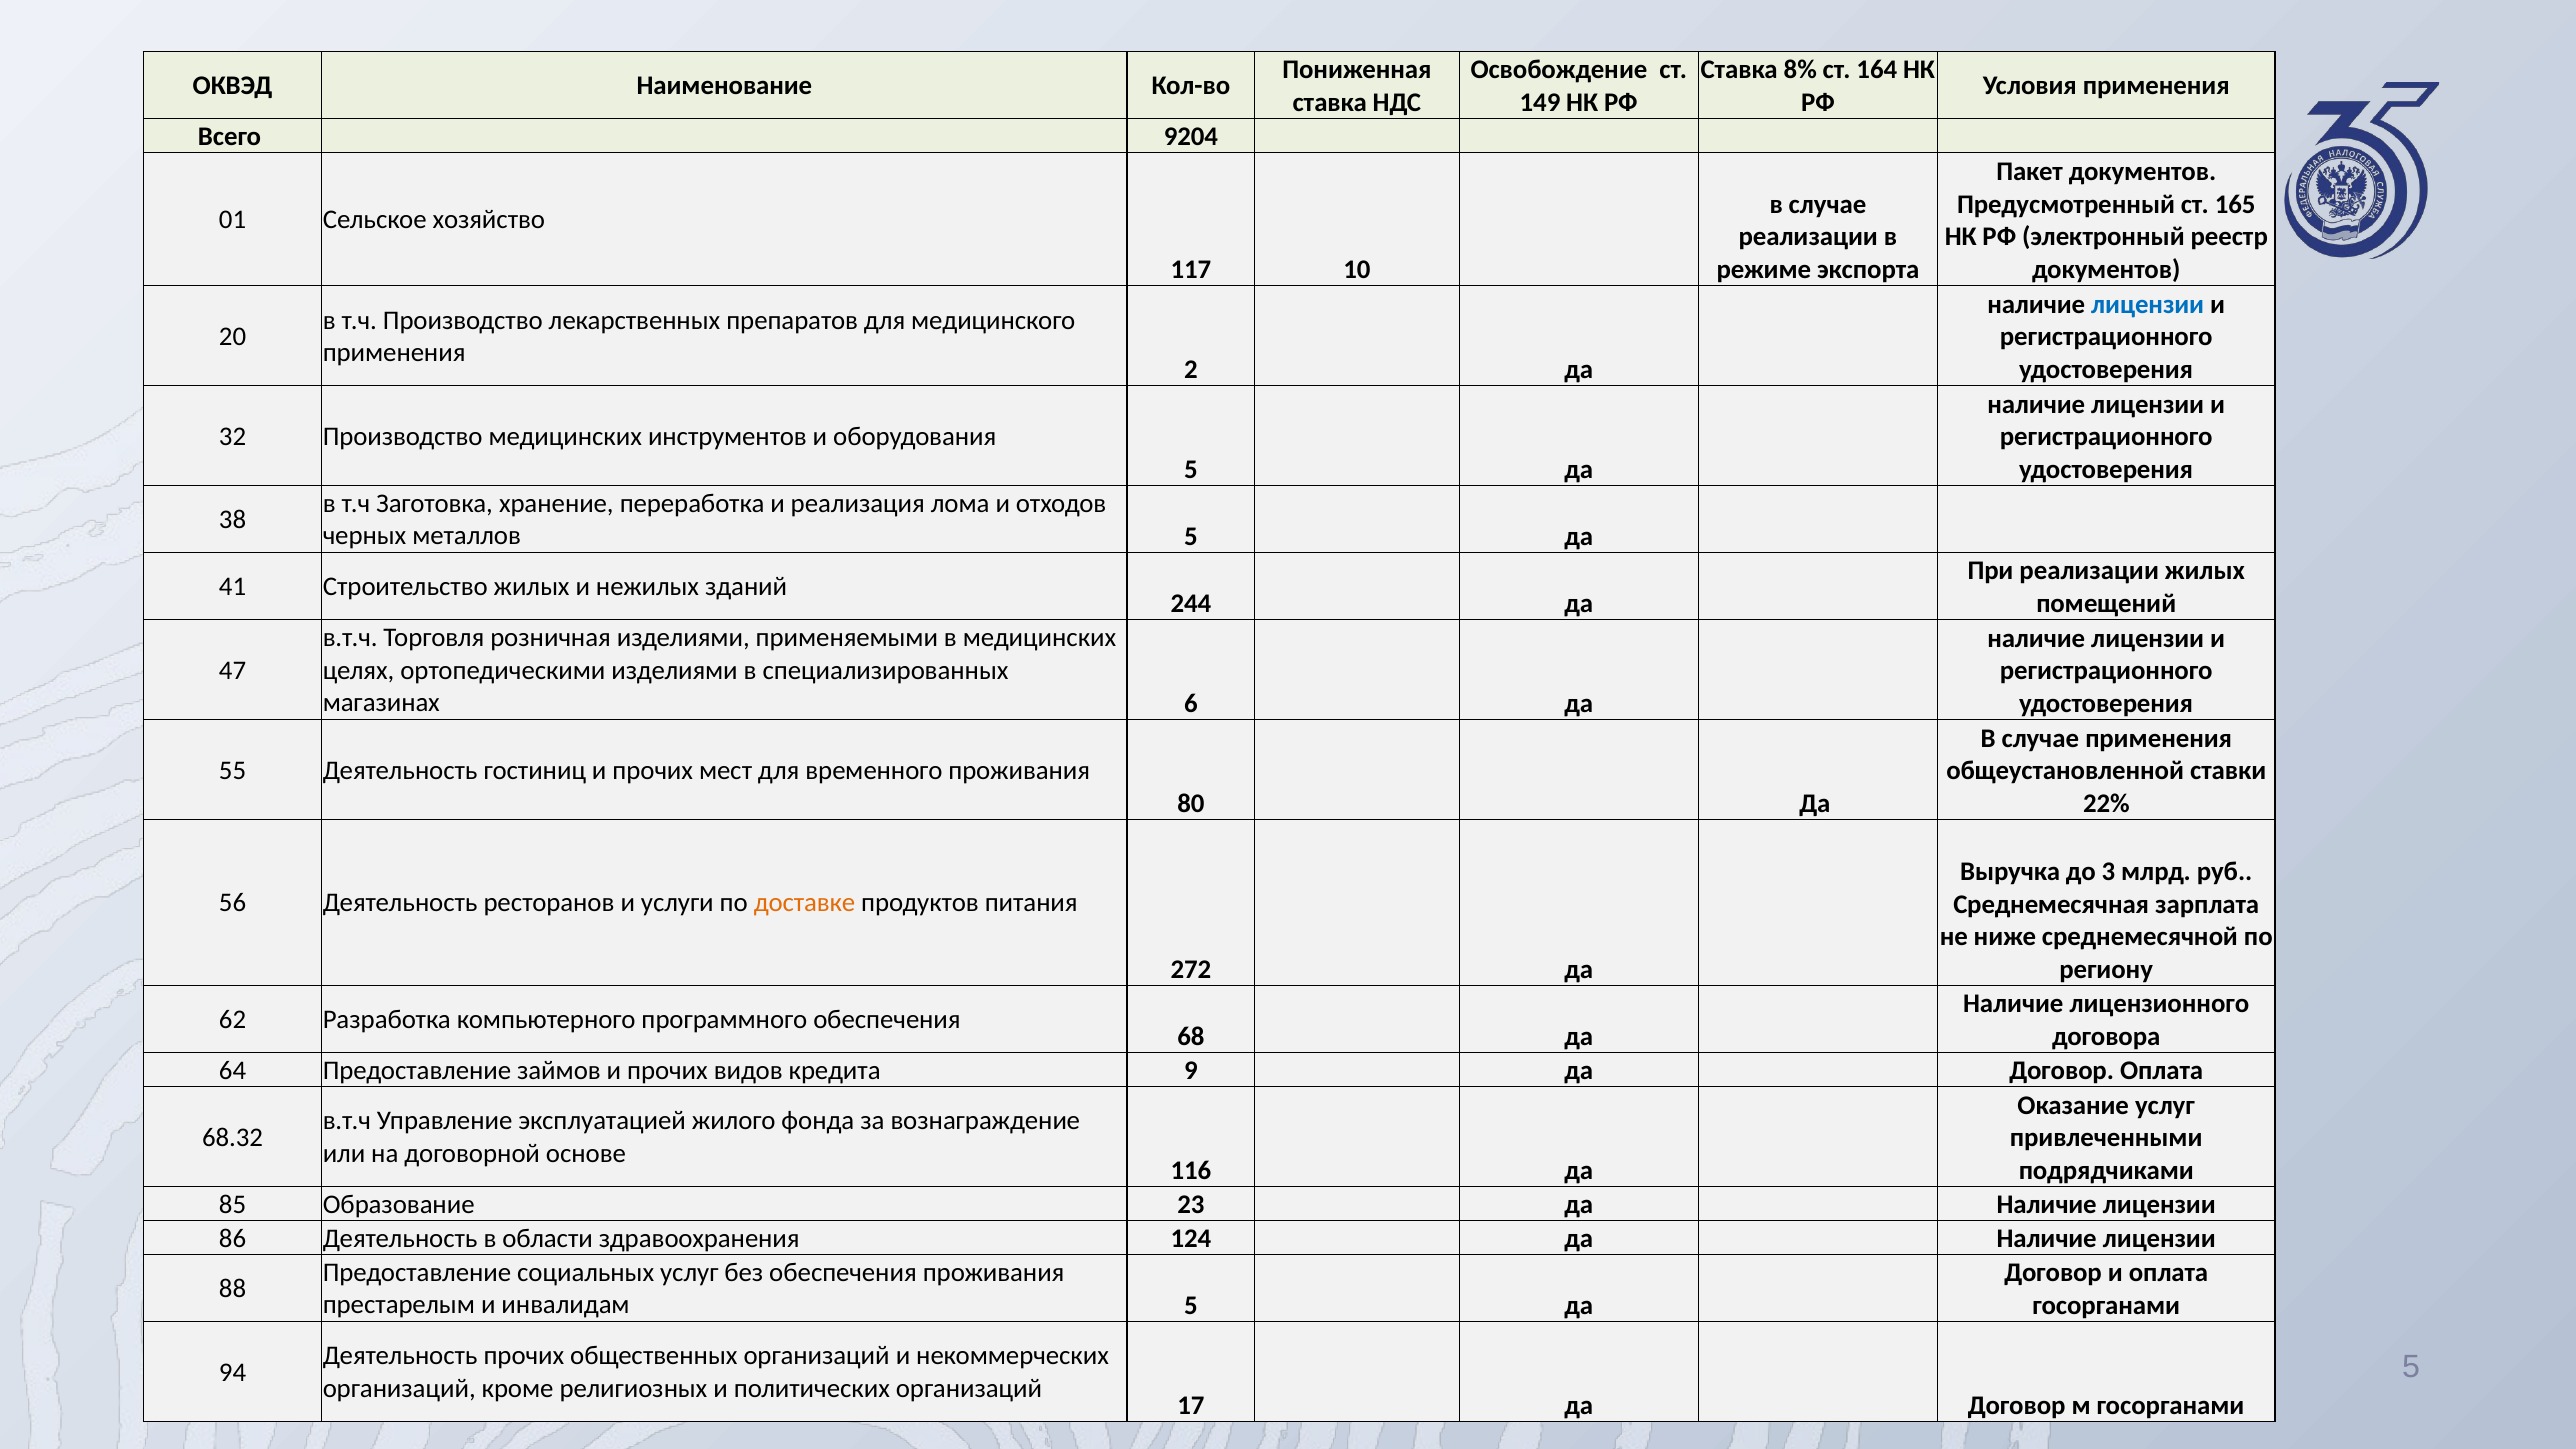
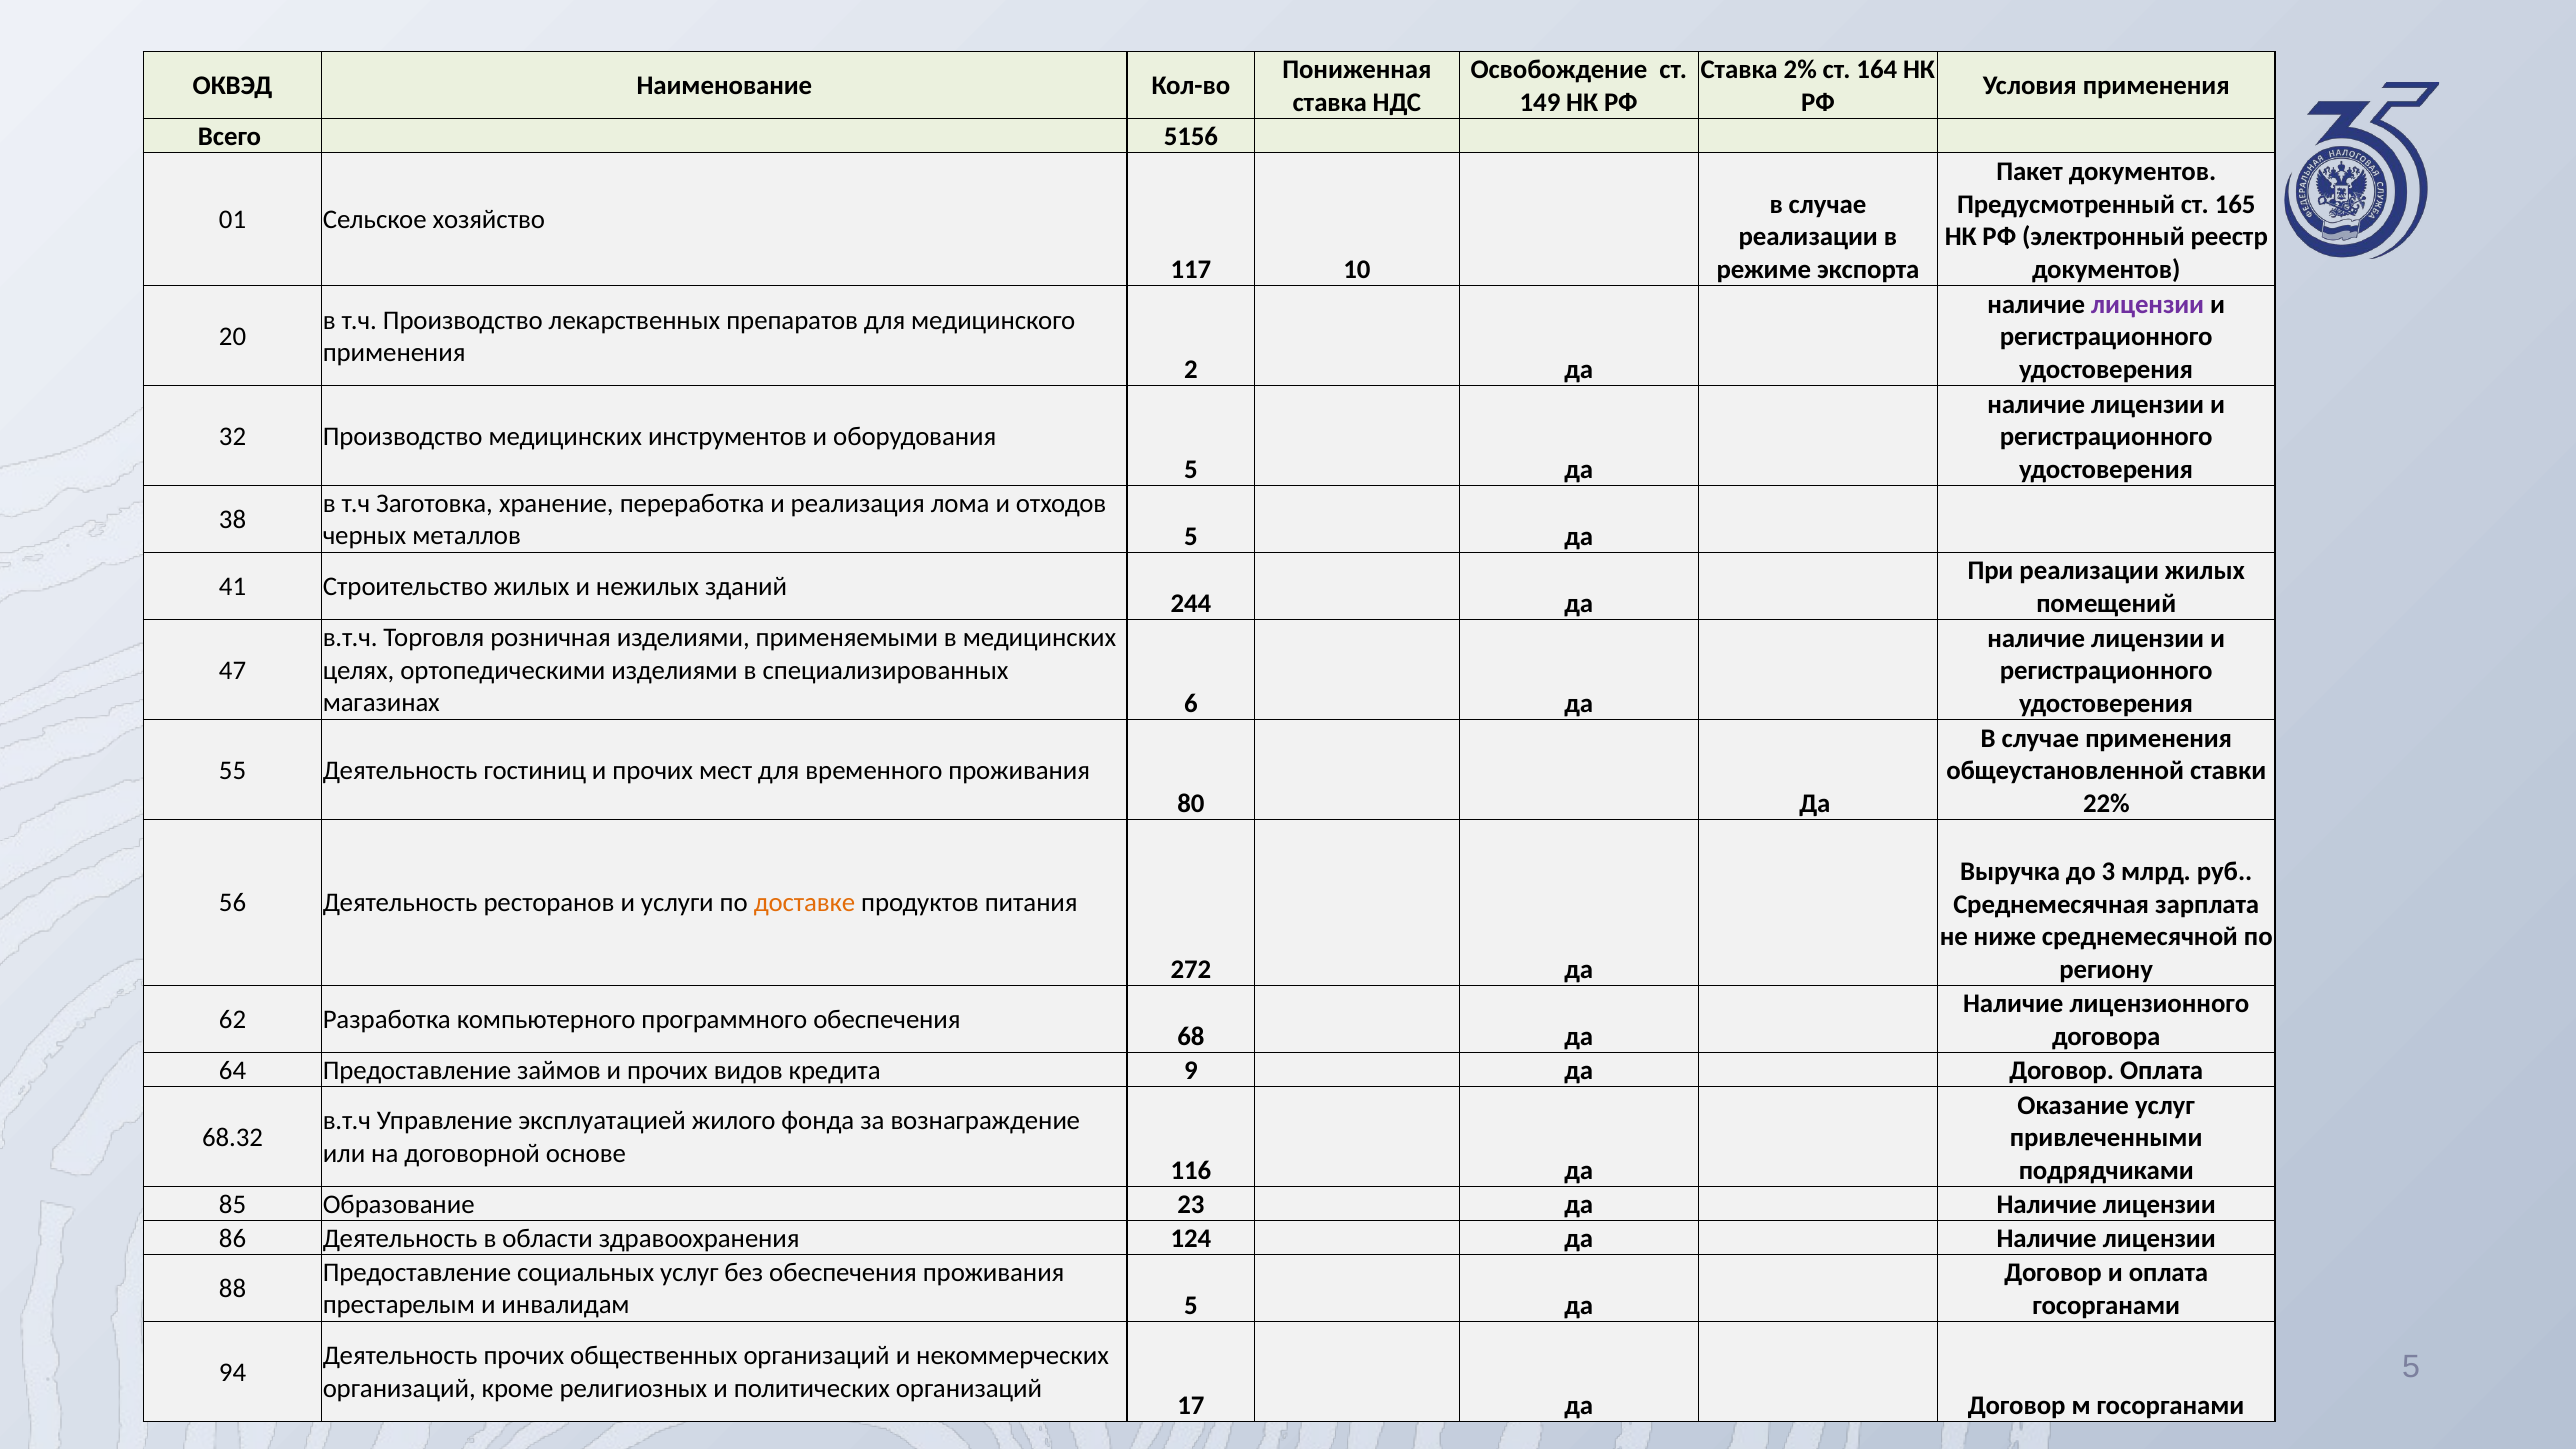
8%: 8% -> 2% (1800, 70)
9204: 9204 -> 5156 (1191, 136)
лицензии colour: blue -> purple (2148, 305)
